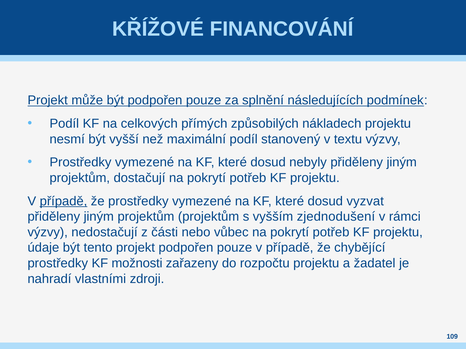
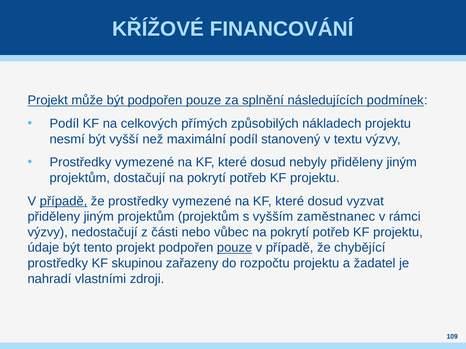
zjednodušení: zjednodušení -> zaměstnanec (336, 217)
pouze underline: none -> present (235, 248)
možnosti: možnosti -> skupinou (137, 264)
